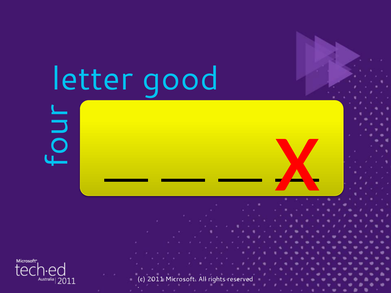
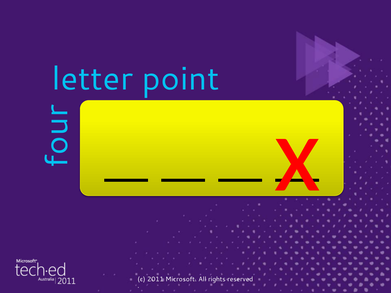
good: good -> point (181, 79)
